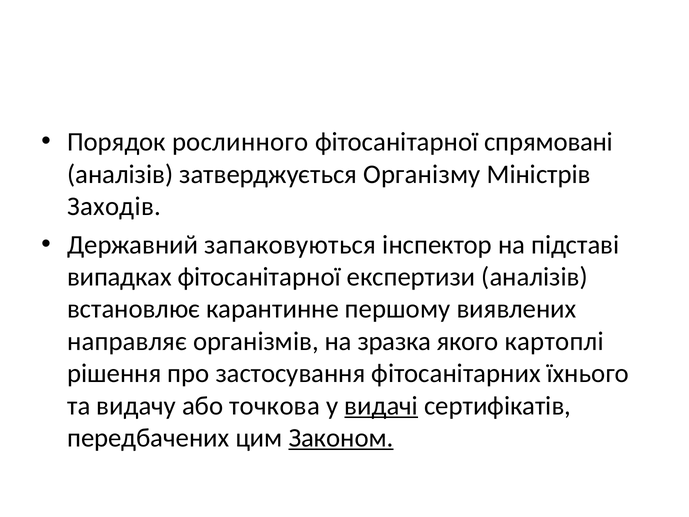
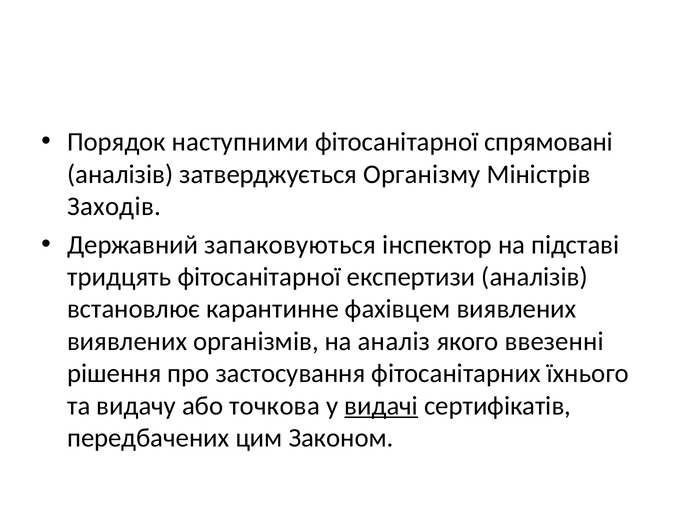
рослинного: рослинного -> наступними (240, 142)
випадках: випадках -> тридцять (119, 277)
першому: першому -> фахівцем (398, 309)
направляє: направляє -> виявлених (127, 341)
зразка: зразка -> аналіз (394, 341)
картоплі: картоплі -> ввезенні (554, 341)
Законом underline: present -> none (341, 438)
